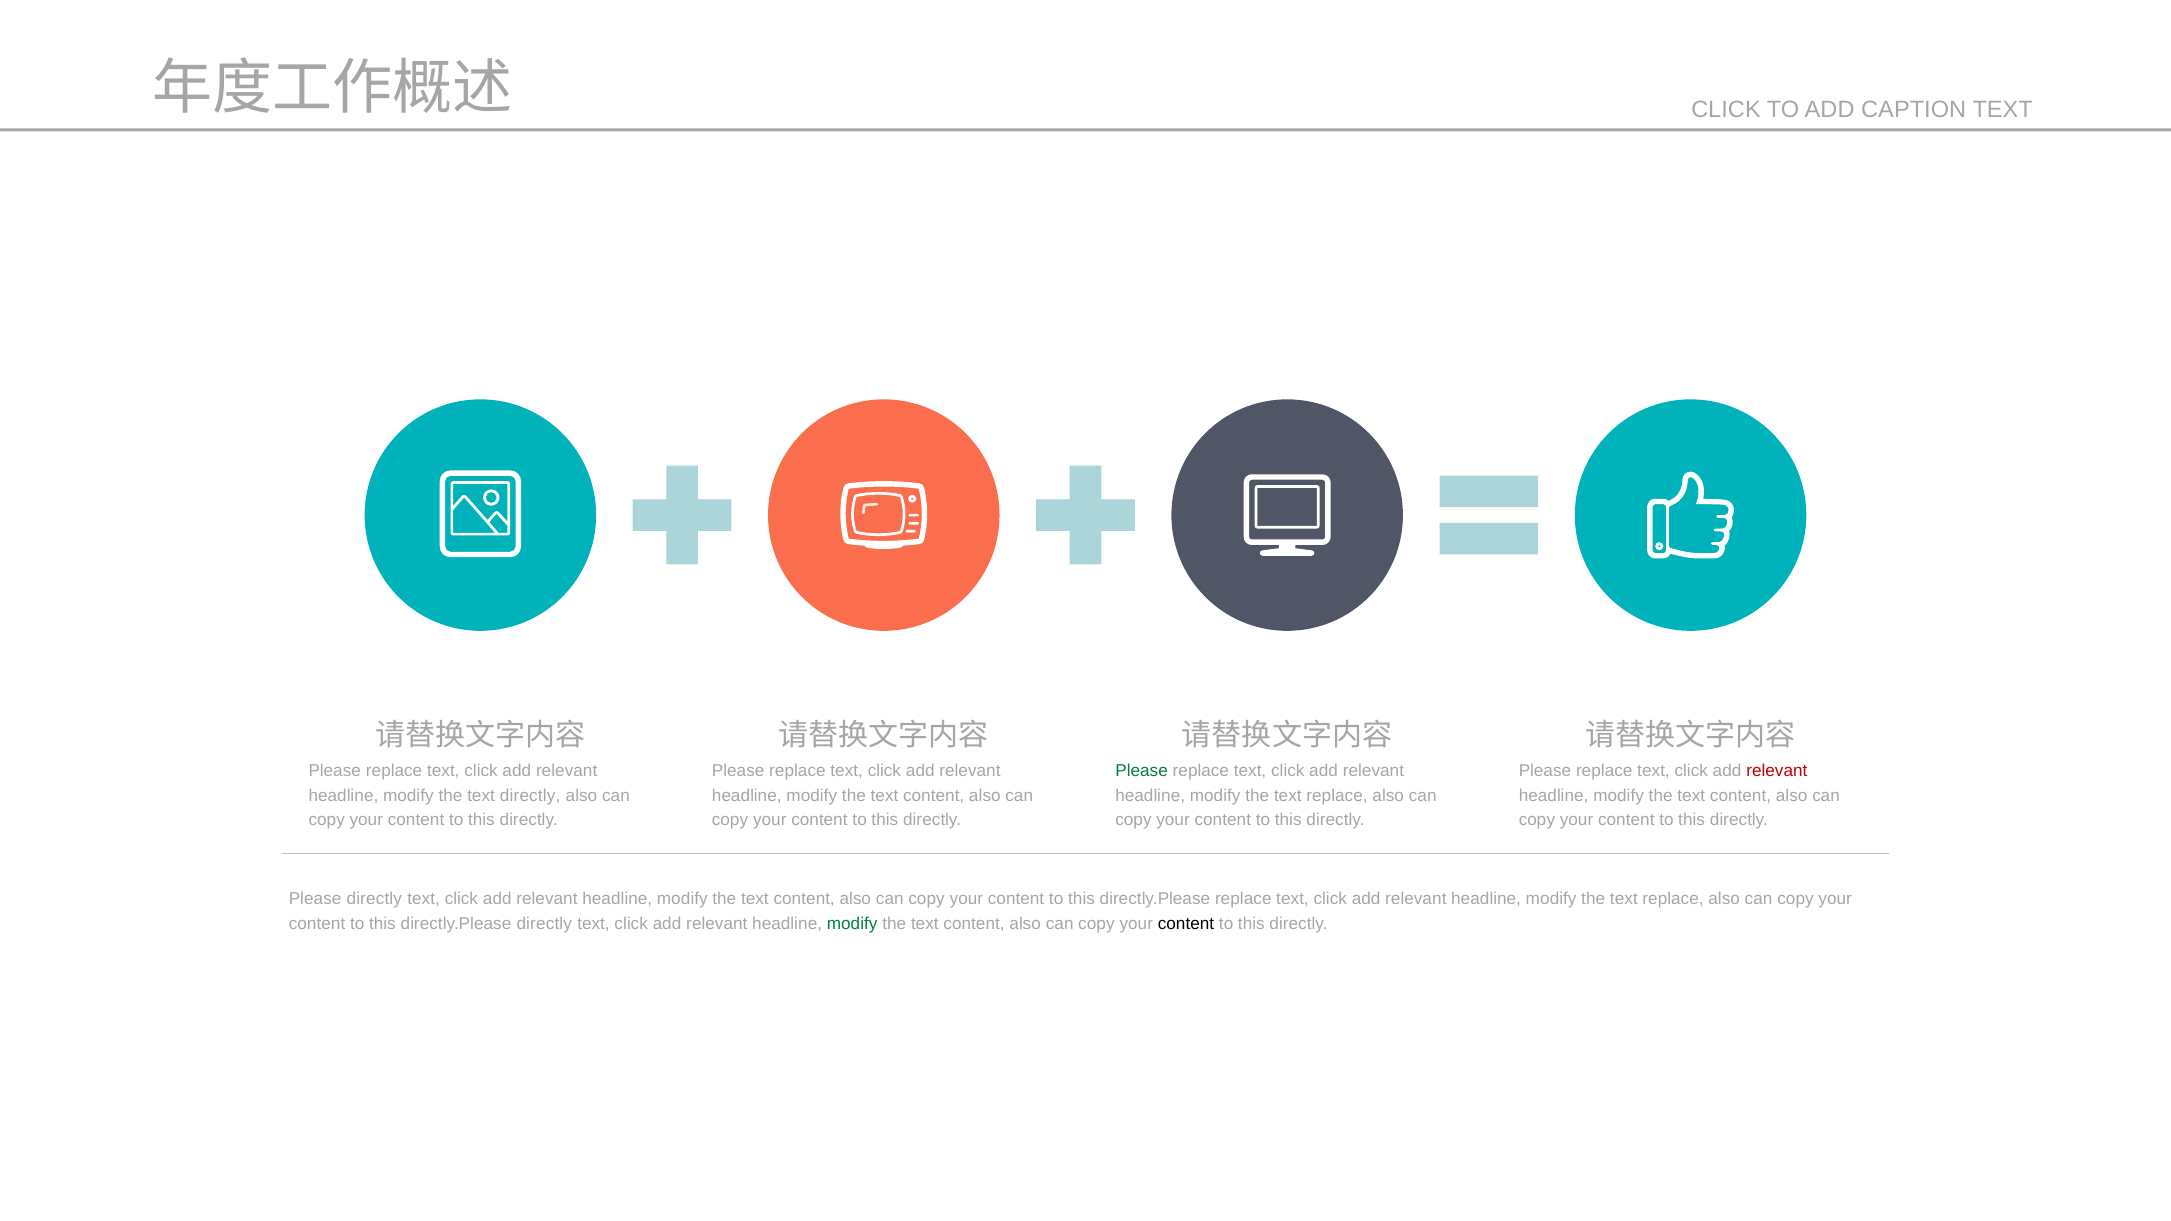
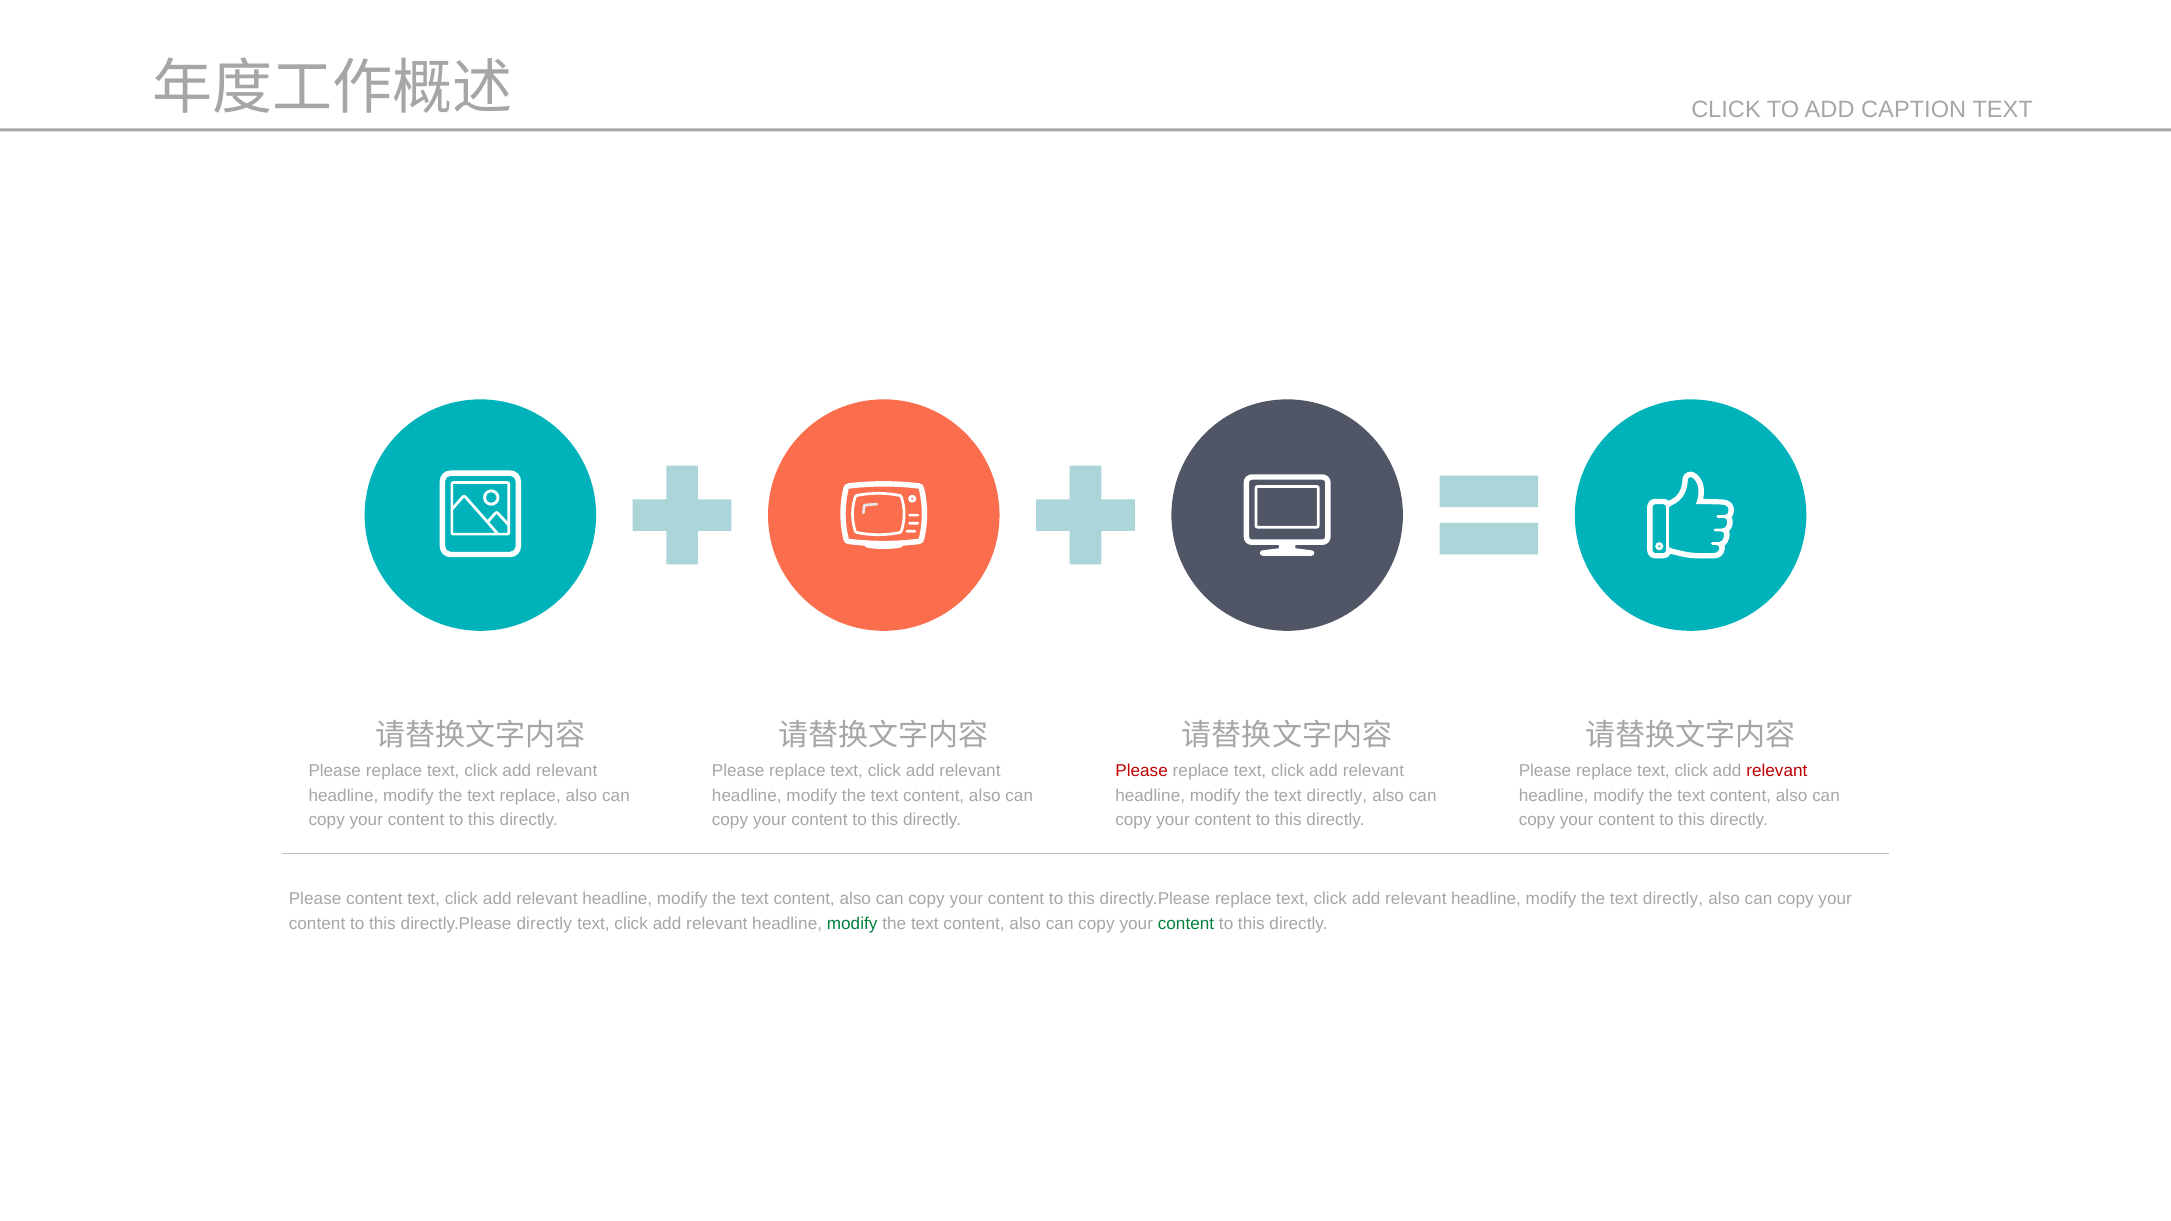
Please colour: green -> red (1142, 771)
text directly: directly -> replace (530, 795)
replace: replace -> directly (1337, 795)
Please directly: directly -> content (374, 899)
replace: replace -> directly (1673, 899)
content colour: black -> green (1186, 924)
